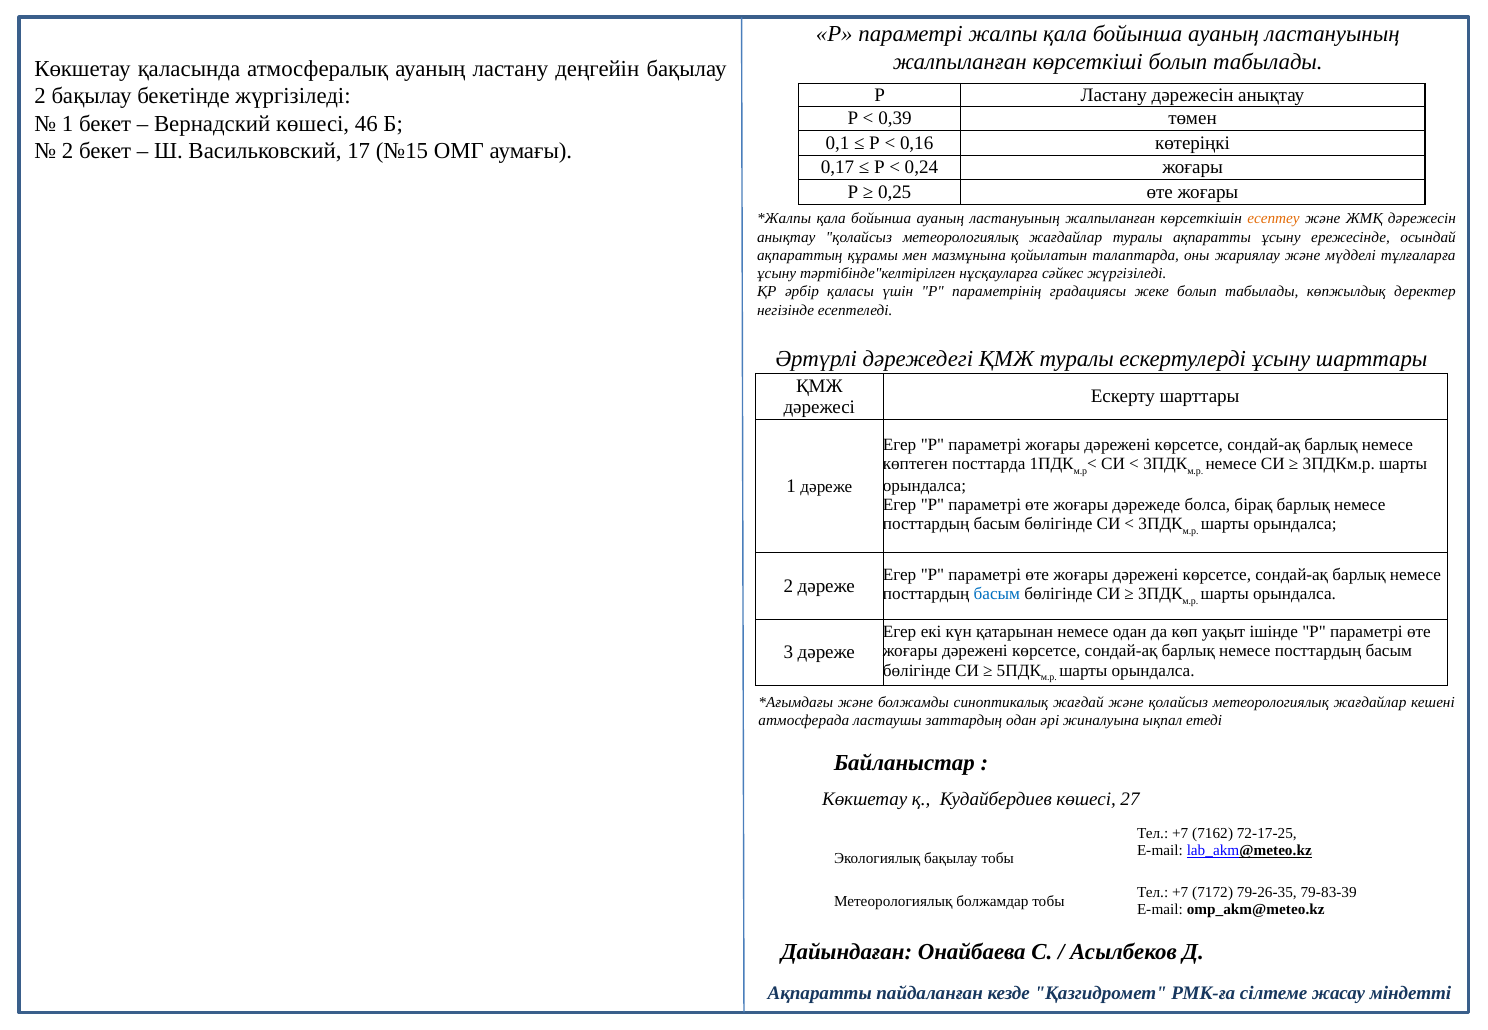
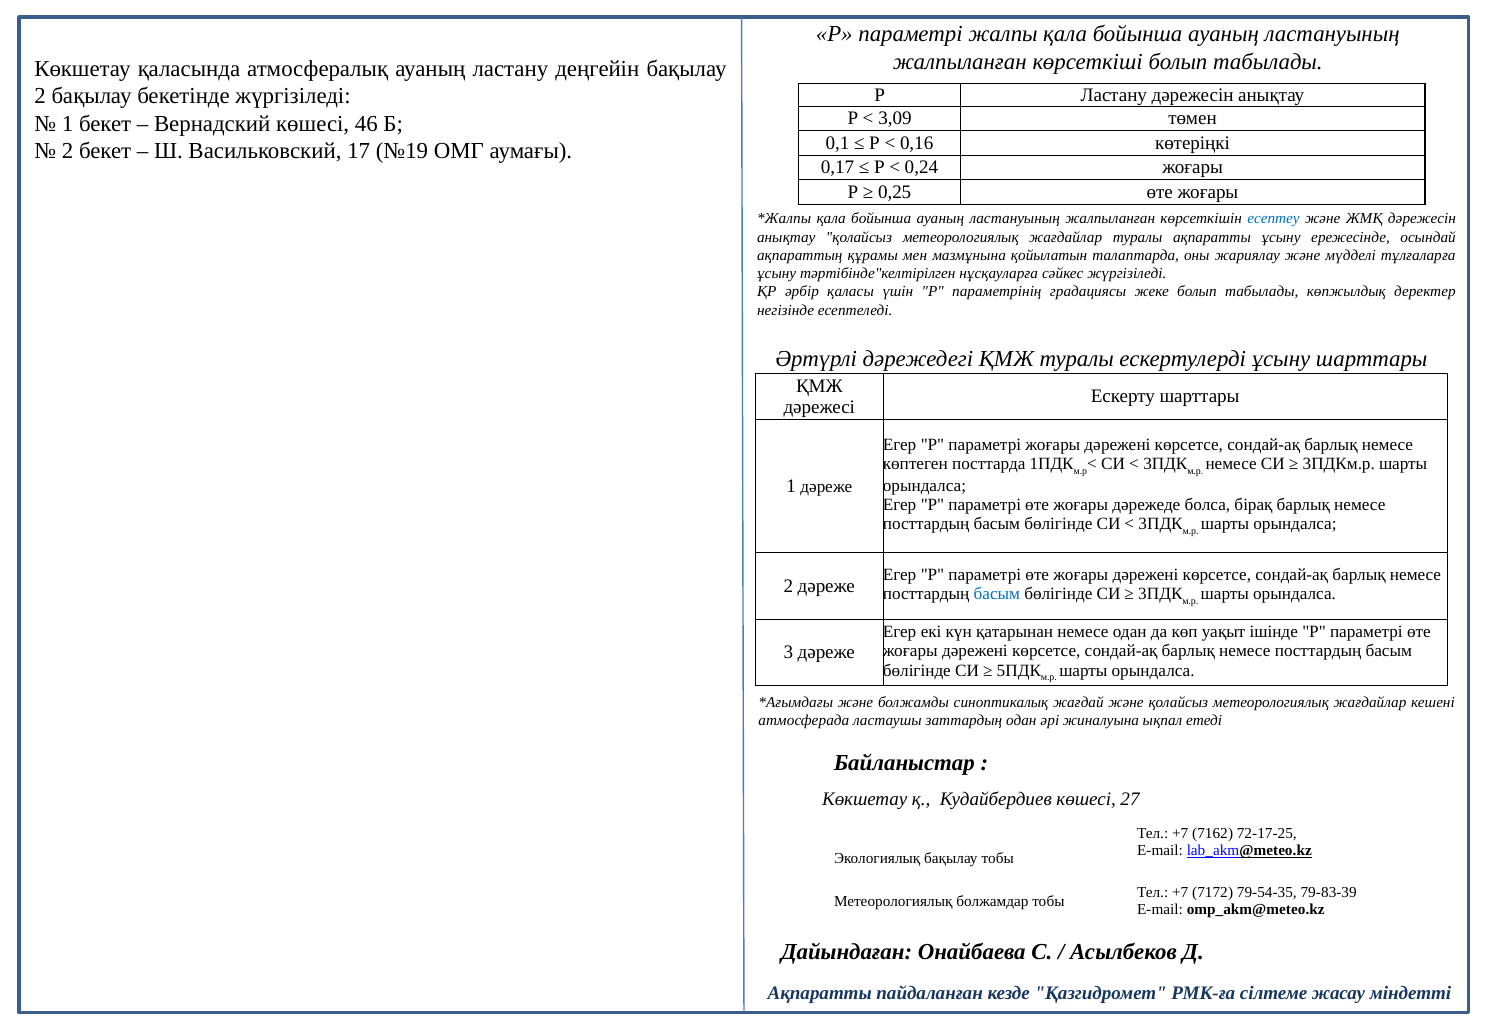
0,39: 0,39 -> 3,09 (895, 118)
№15: №15 -> №19 (402, 151)
есептеу colour: orange -> blue (1273, 219)
79-26-35: 79-26-35 -> 79-54-35 (1267, 893)
